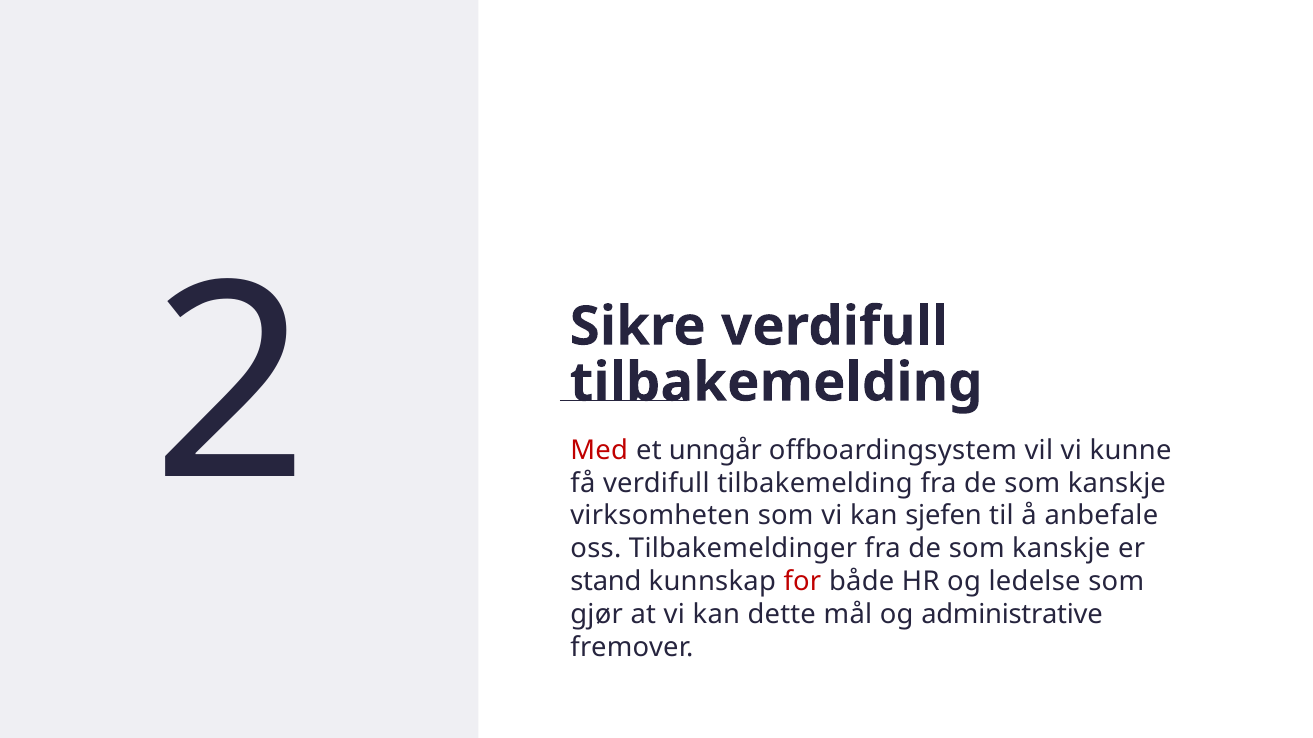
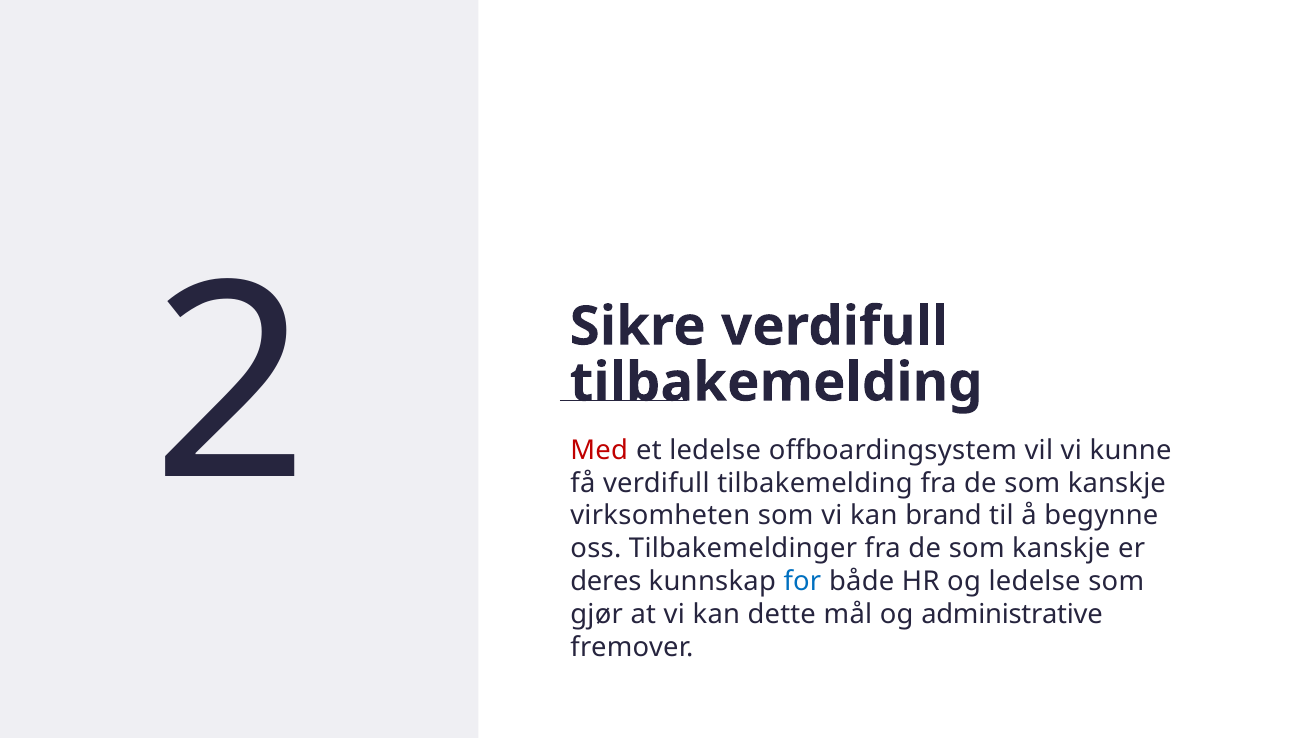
et unngår: unngår -> ledelse (715, 451)
sjefen: sjefen -> brand (943, 516)
anbefale: anbefale -> begynne (1101, 516)
stand: stand -> deres (606, 582)
for colour: red -> blue (802, 582)
